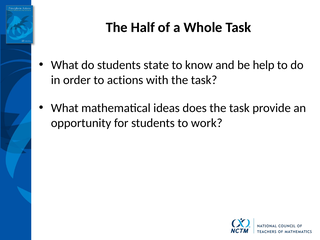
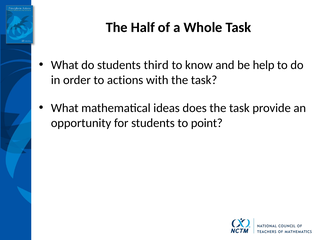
state: state -> third (156, 65)
work: work -> point (207, 123)
